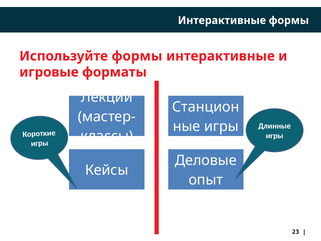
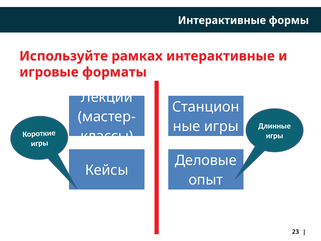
Используйте формы: формы -> рамках (137, 56)
